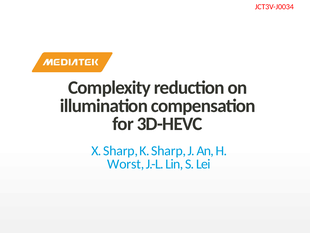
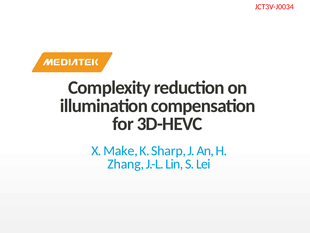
X Sharp: Sharp -> Make (121, 150)
Worst: Worst -> Zhang (126, 164)
